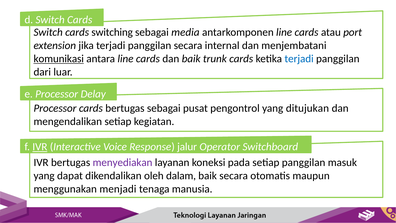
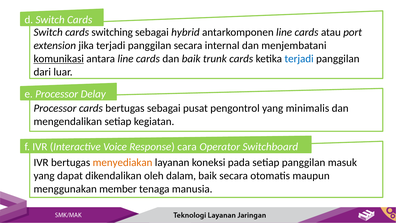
media: media -> hybrid (185, 32)
ditujukan: ditujukan -> minimalis (307, 108)
IVR underline: present -> none (40, 147)
jalur: jalur -> cara (187, 147)
menyediakan colour: purple -> orange (123, 162)
menjadi: menjadi -> member (118, 189)
